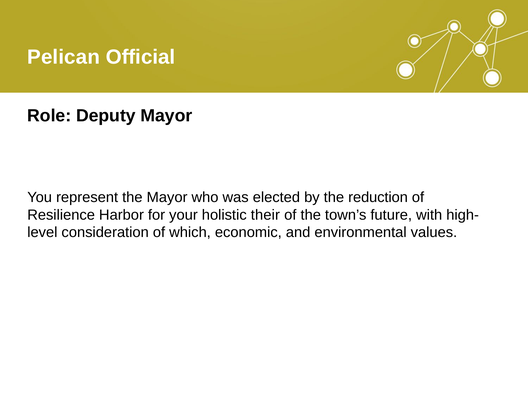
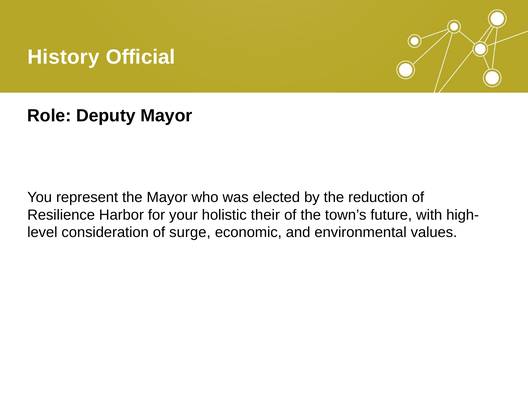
Pelican: Pelican -> History (64, 57)
which: which -> surge (190, 232)
